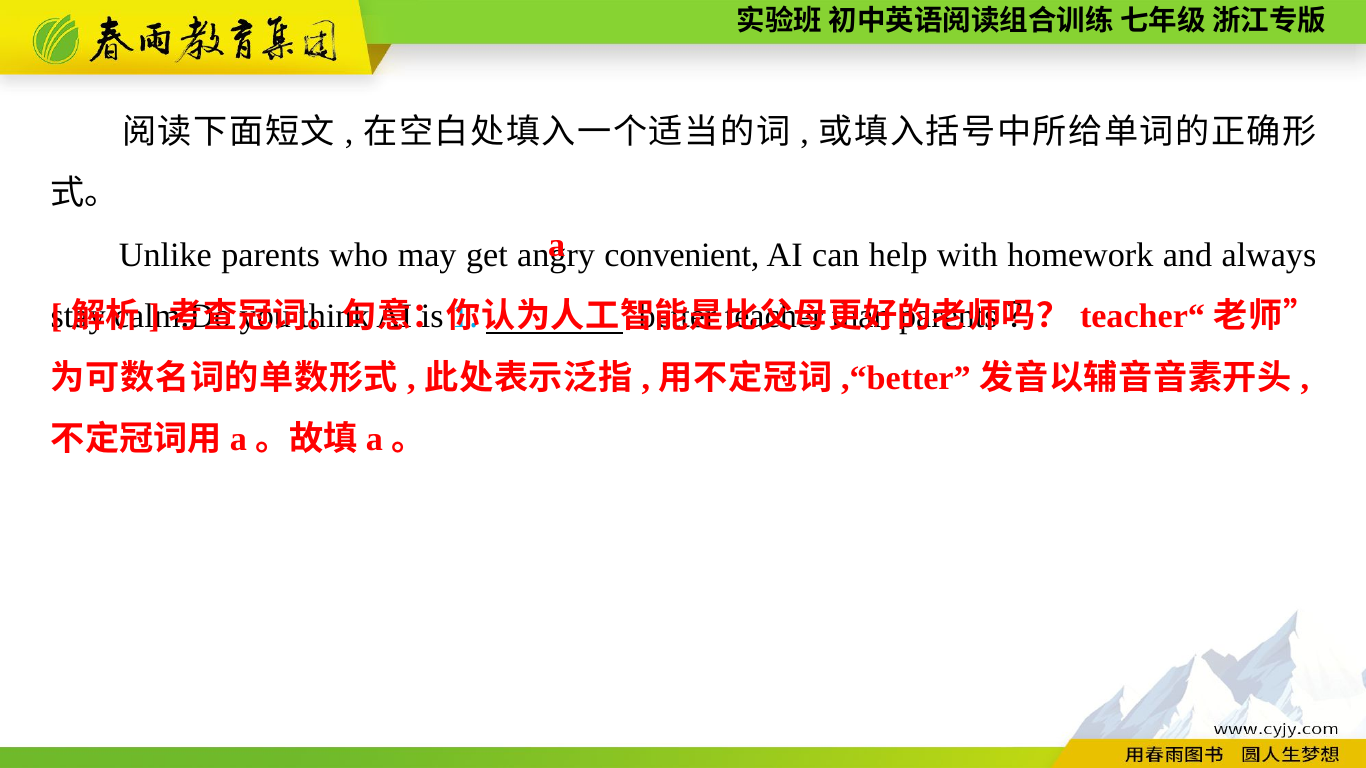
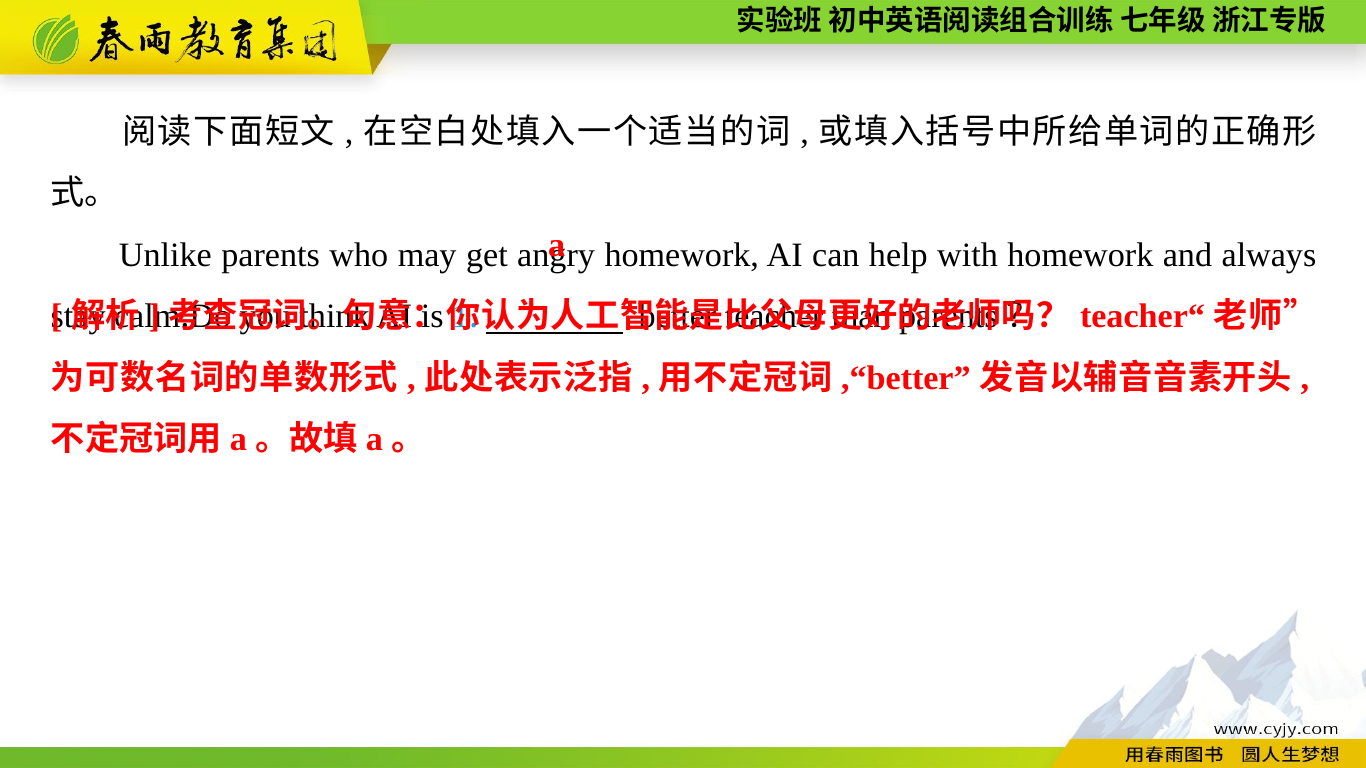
convenient: convenient -> homework (682, 255)
